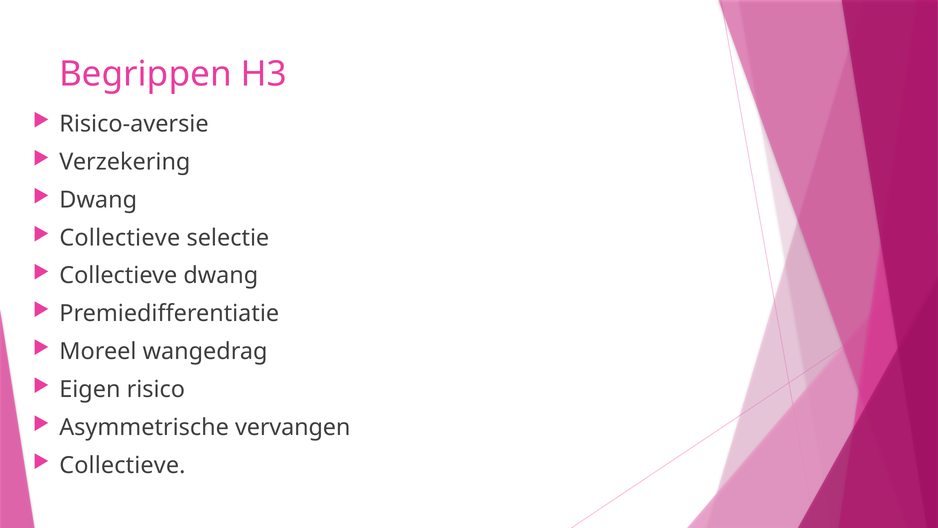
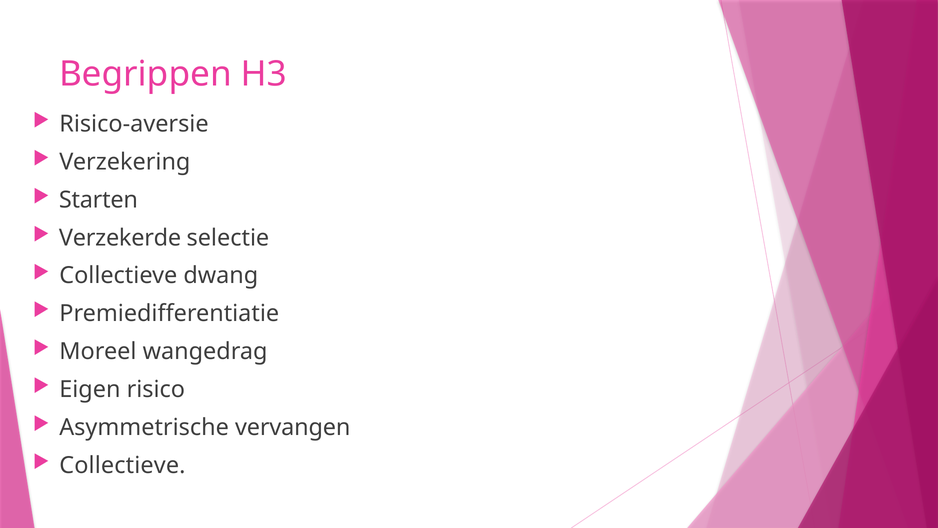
Dwang: Dwang -> Starten (98, 200)
Collectieve: Collectieve -> Verzekerde (120, 238)
